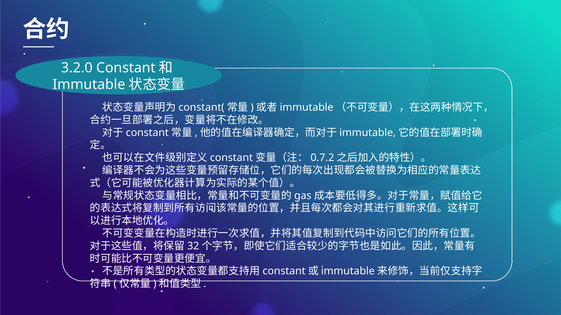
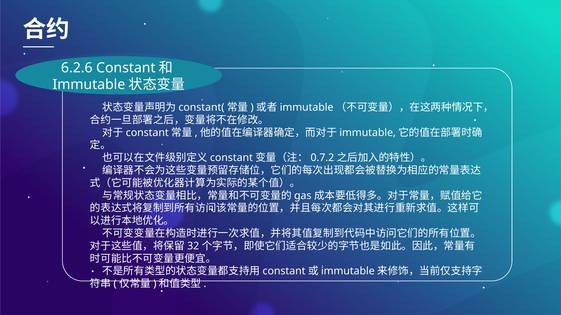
3.2.0: 3.2.0 -> 6.2.6 (77, 68)
